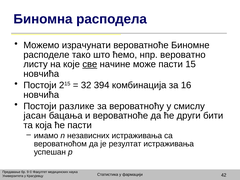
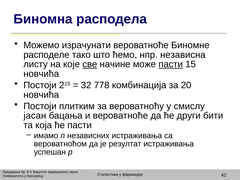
вероватно: вероватно -> независна (183, 55)
пасти underline: none -> present (171, 64)
394: 394 -> 778 (102, 85)
16: 16 -> 20 (186, 85)
разлике: разлике -> плитким (77, 106)
